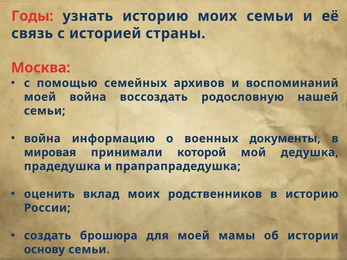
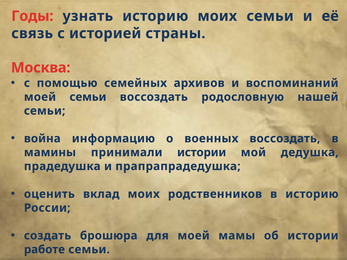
моей война: война -> семьи (88, 97)
военных документы: документы -> воссоздать (285, 139)
мировая: мировая -> мамины (50, 153)
принимали которой: которой -> истории (202, 153)
основу: основу -> работе (44, 250)
